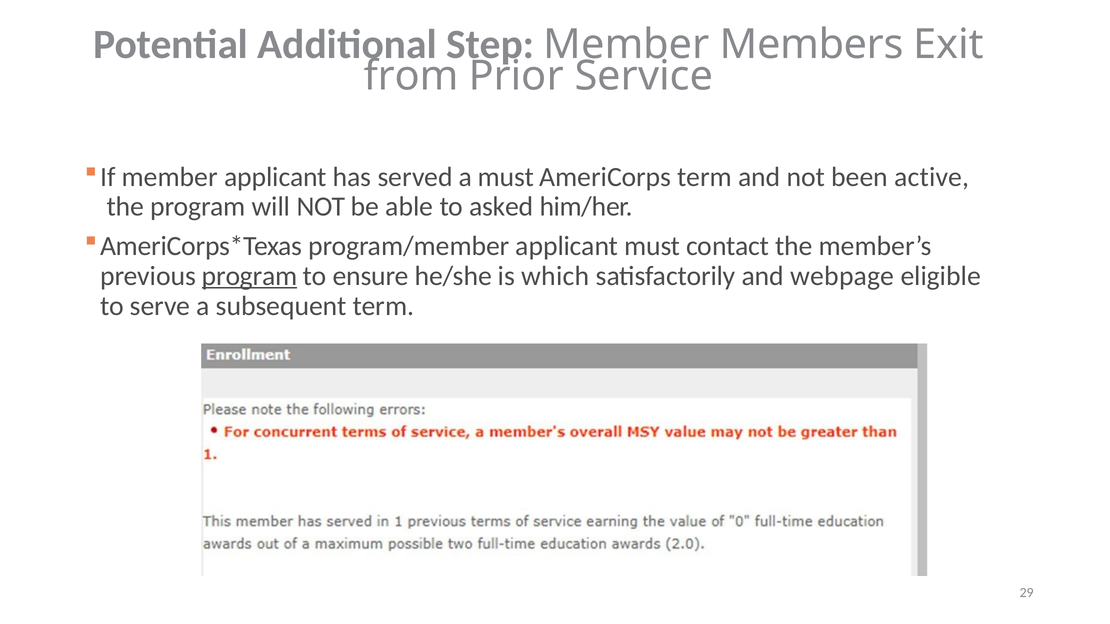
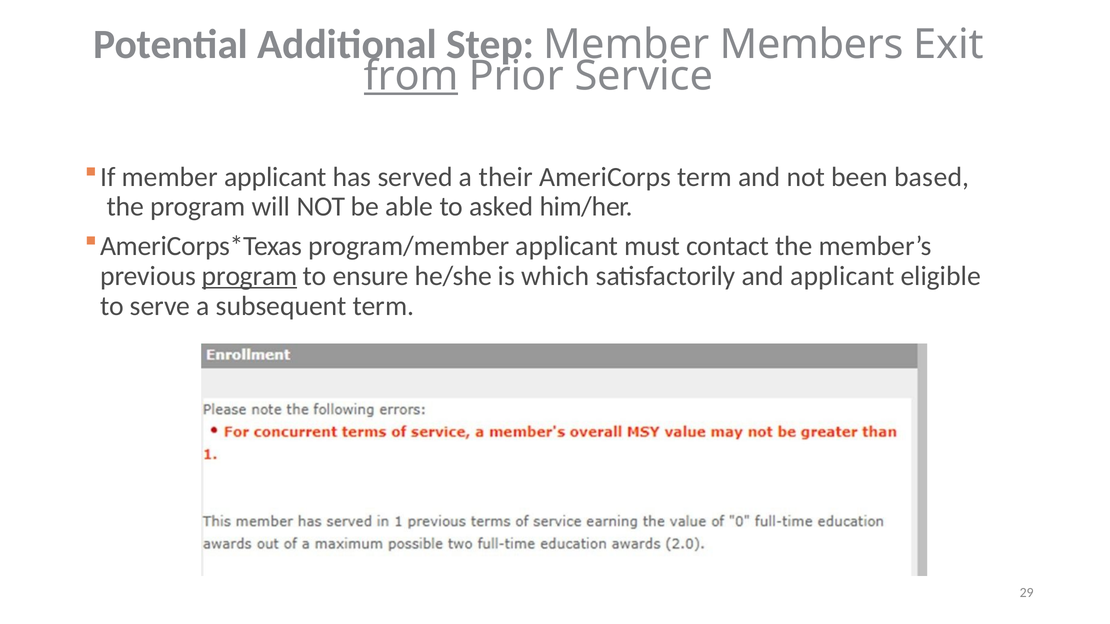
from underline: none -> present (411, 76)
a must: must -> their (506, 177)
active: active -> based (932, 177)
and webpage: webpage -> applicant (842, 276)
